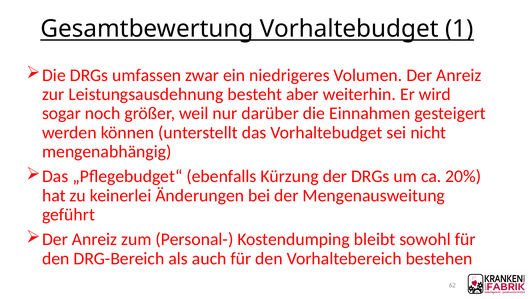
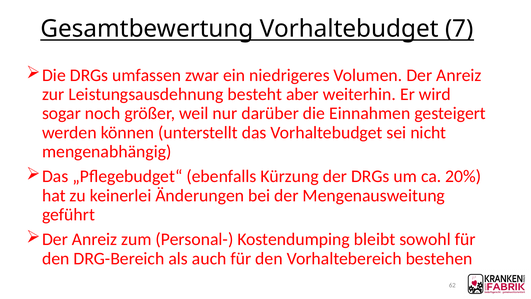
1: 1 -> 7 (459, 29)
